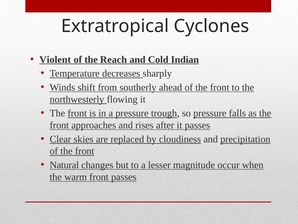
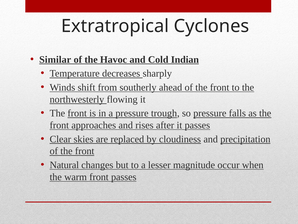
Violent: Violent -> Similar (55, 59)
Reach: Reach -> Havoc (114, 59)
